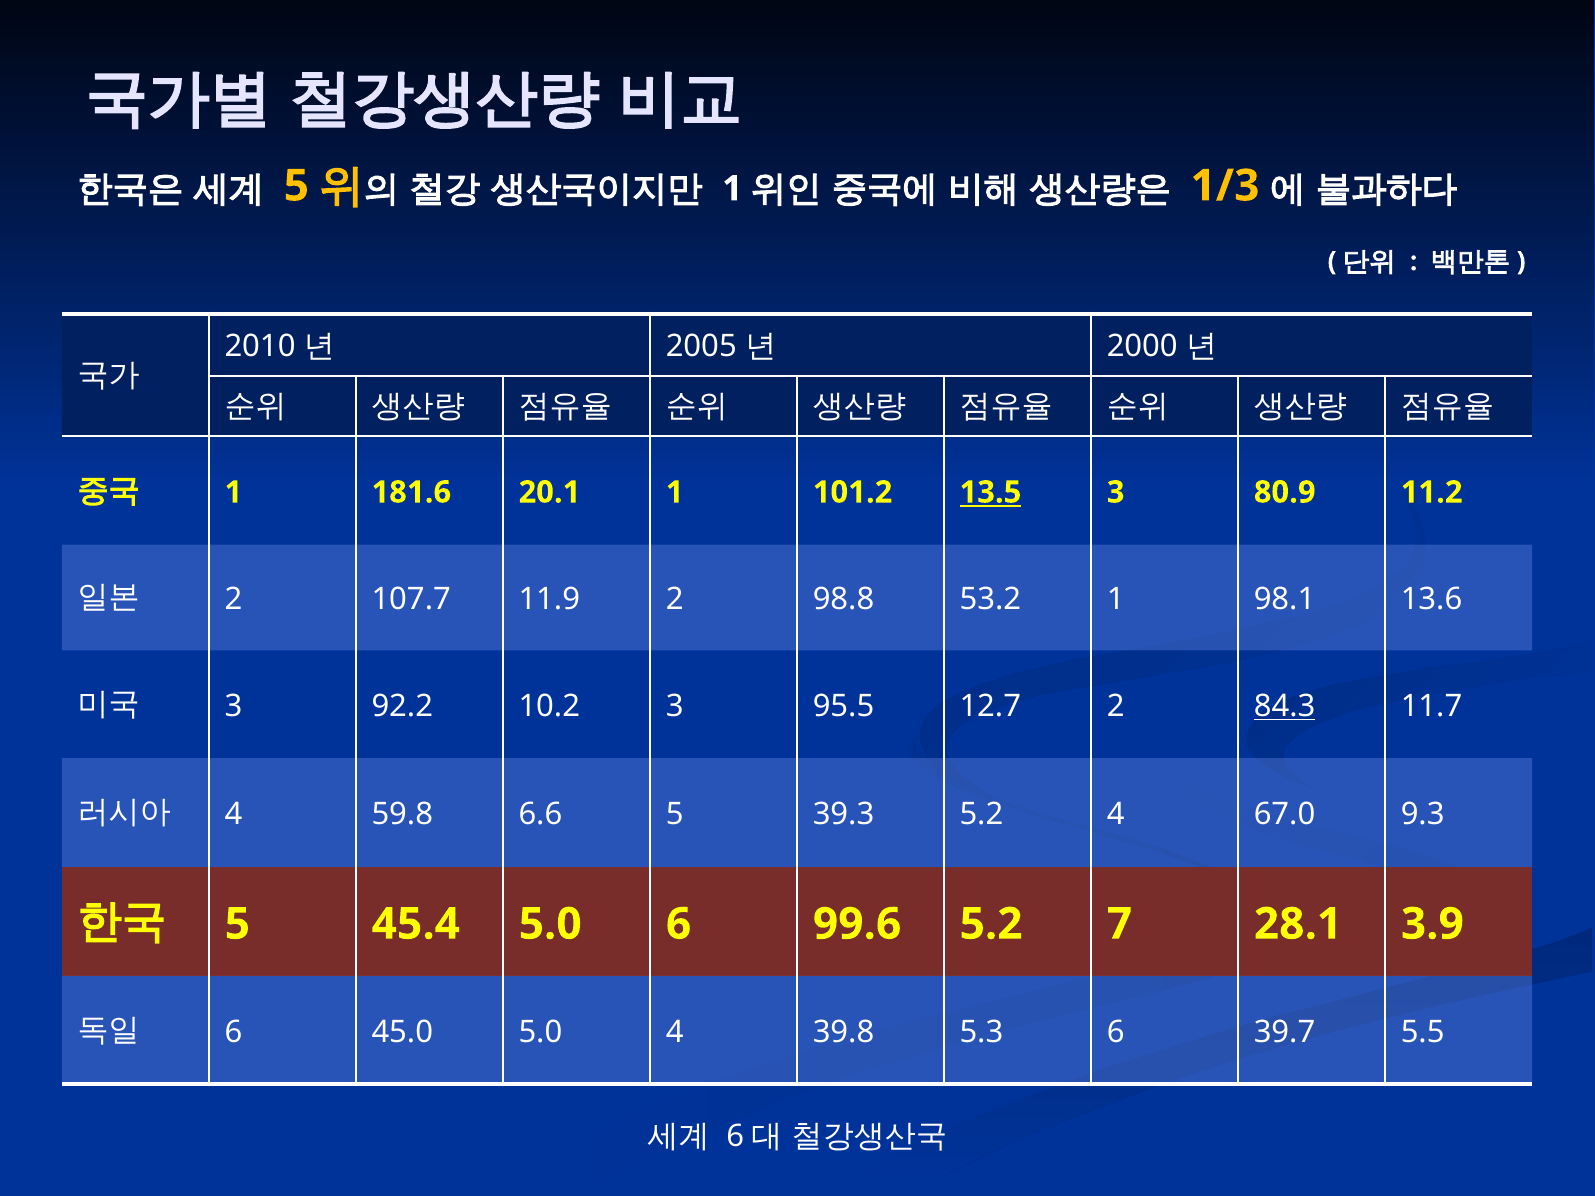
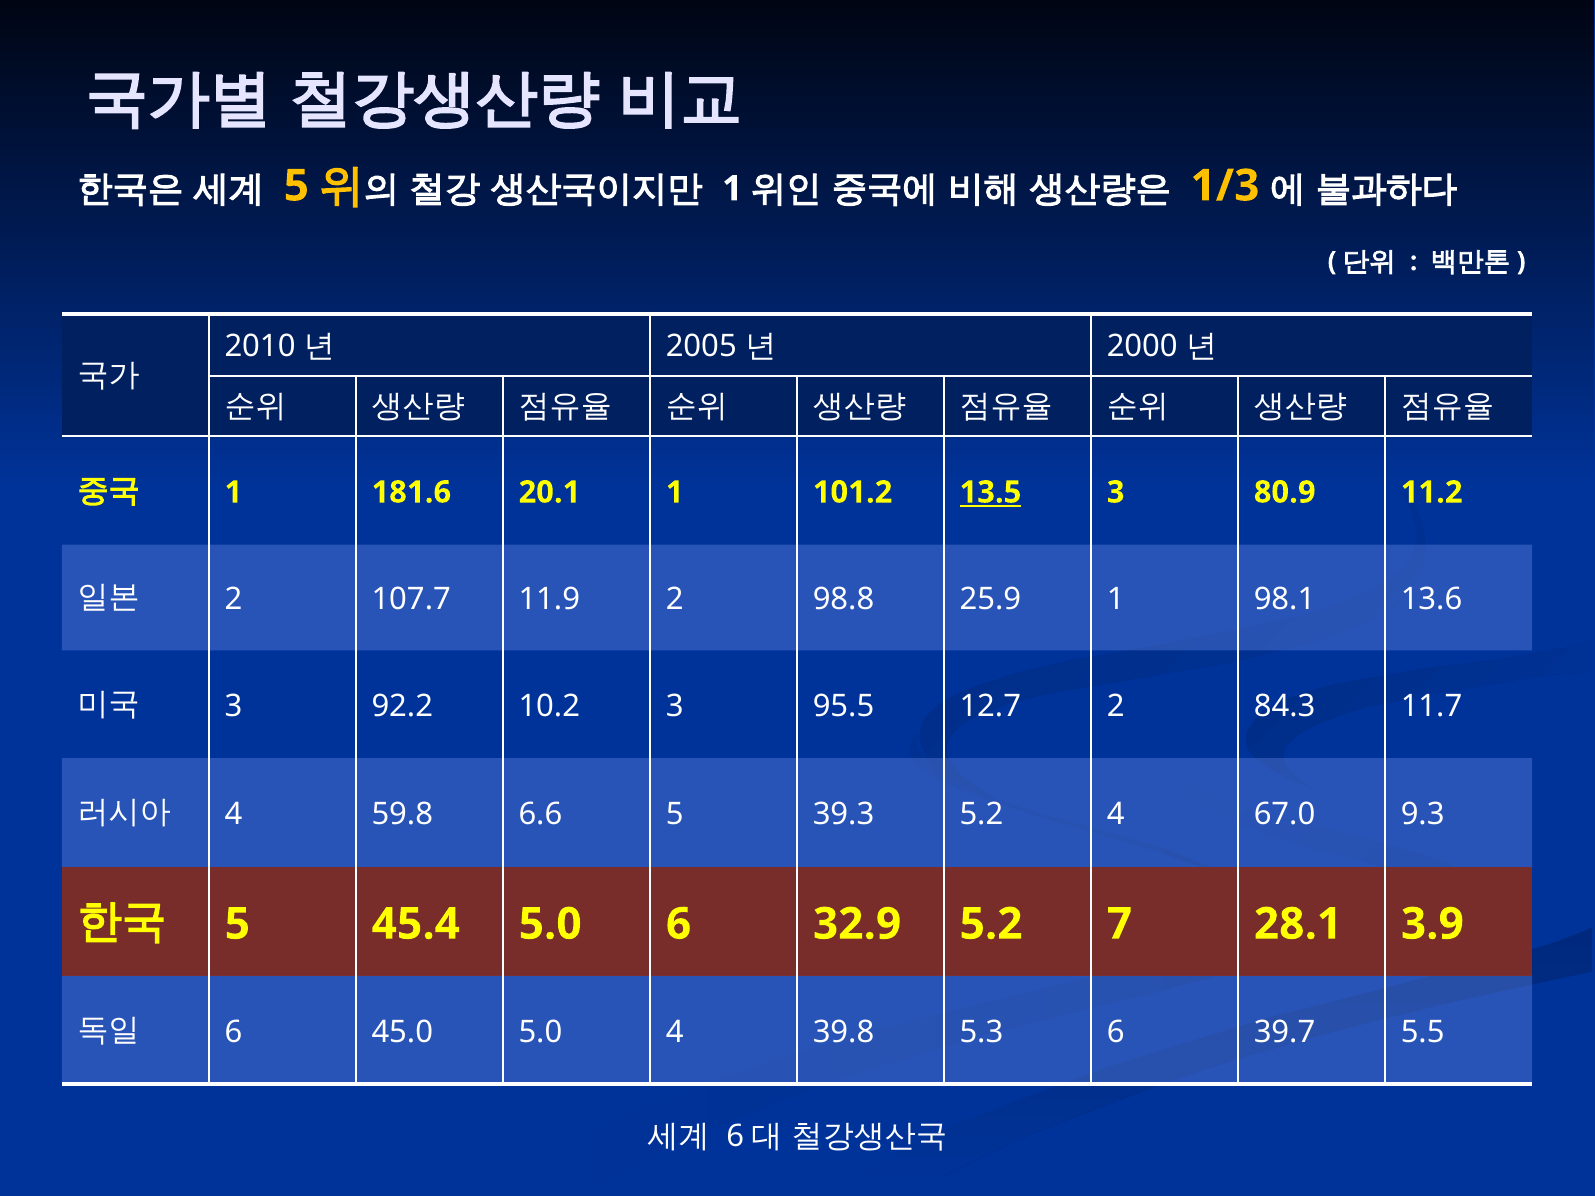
53.2: 53.2 -> 25.9 (990, 599)
84.3 underline: present -> none (1285, 706)
99.6: 99.6 -> 32.9 (857, 924)
